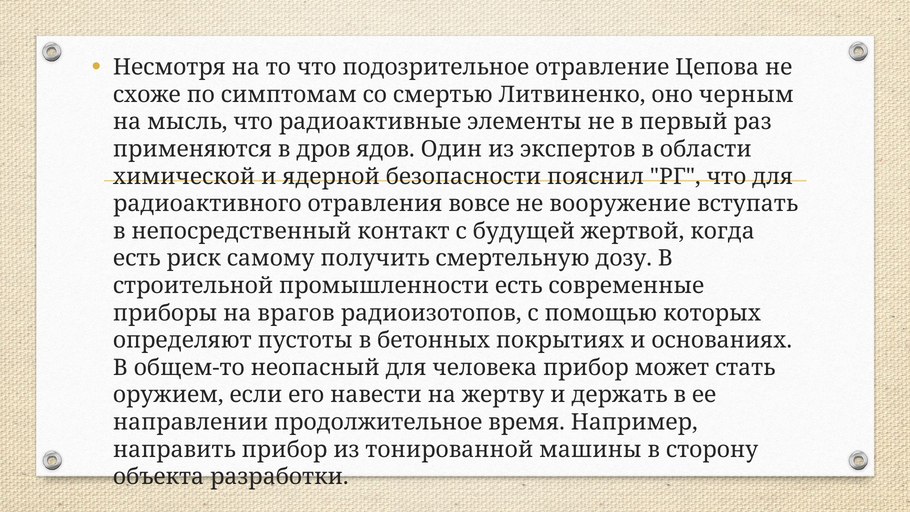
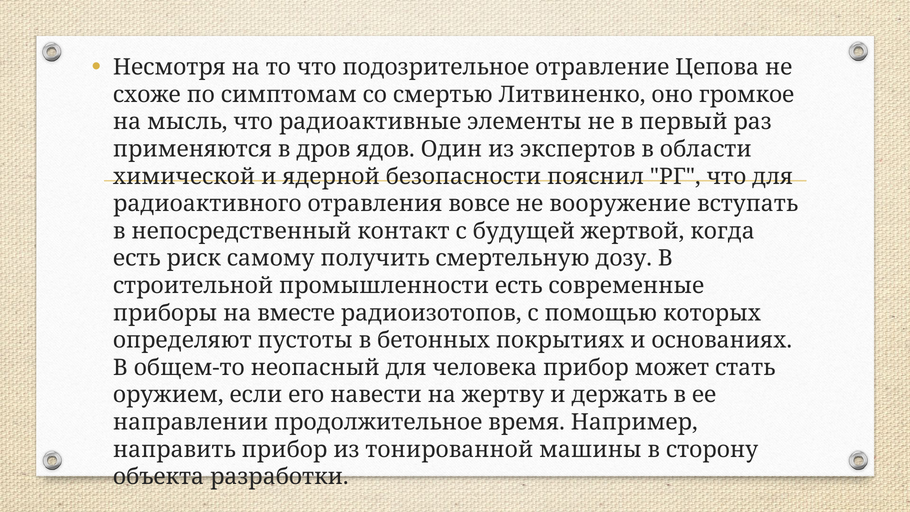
черным: черным -> громкое (747, 95)
врагов: врагов -> вместе (296, 313)
